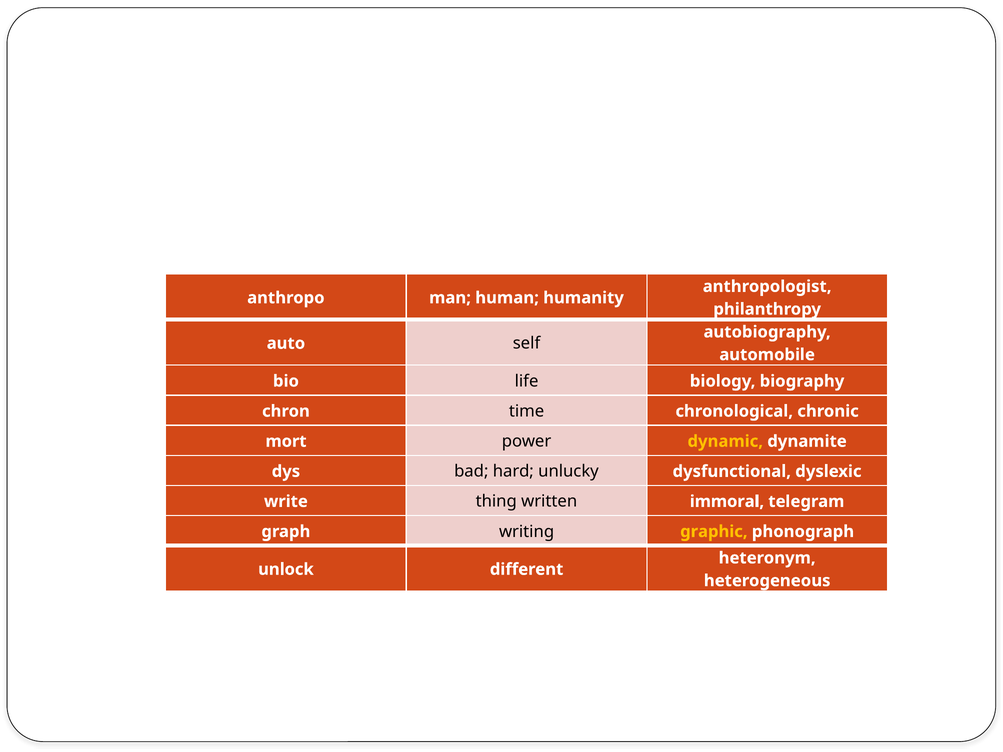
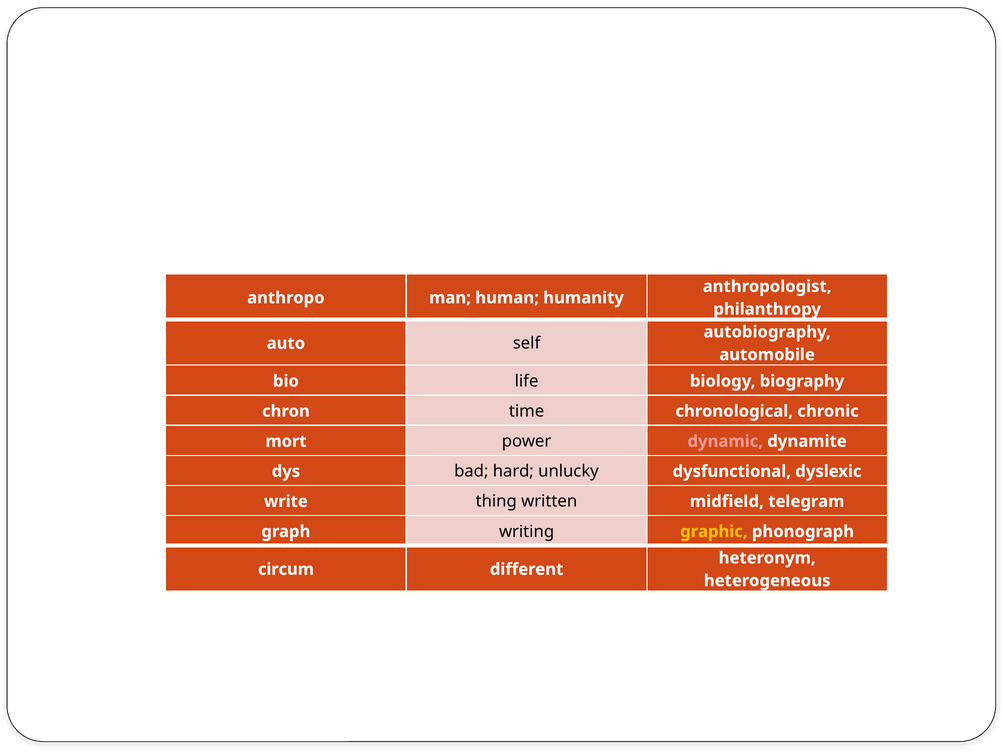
dynamic colour: yellow -> pink (725, 441)
immoral: immoral -> midfield (727, 502)
unlock: unlock -> circum (286, 570)
